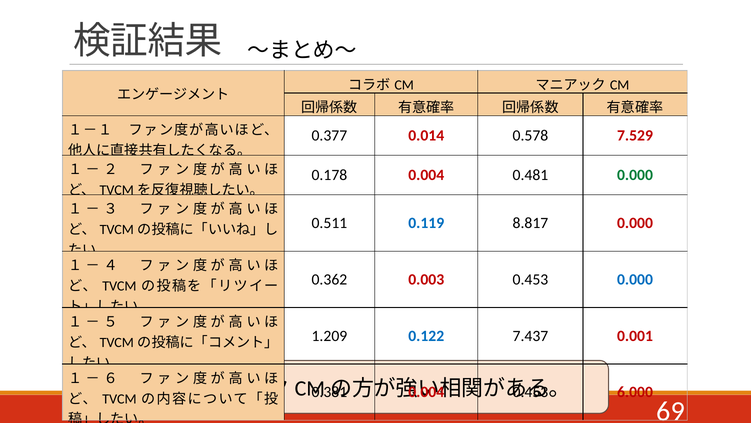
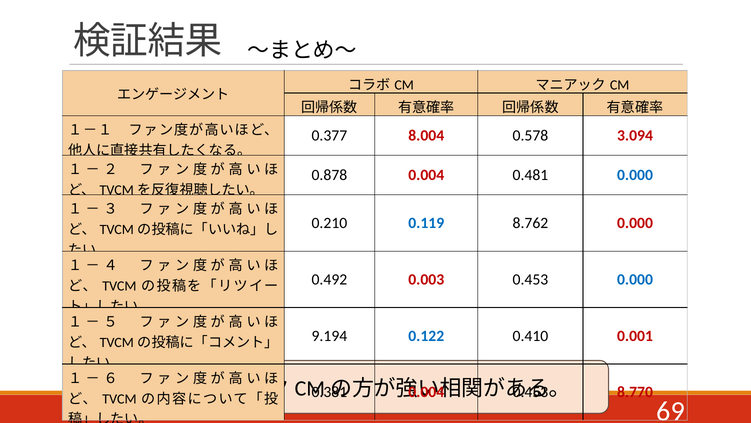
0.014: 0.014 -> 8.004 (426, 135)
7.529: 7.529 -> 3.094 (635, 135)
0.178: 0.178 -> 0.878 (329, 175)
0.000 colour: green -> blue (635, 175)
0.511: 0.511 -> 0.210 (329, 223)
8.817: 8.817 -> 8.762 (530, 223)
0.362: 0.362 -> 0.492 (329, 279)
1.209: 1.209 -> 9.194 (329, 335)
7.437: 7.437 -> 0.410 (530, 335)
6.000: 6.000 -> 8.770 (635, 392)
